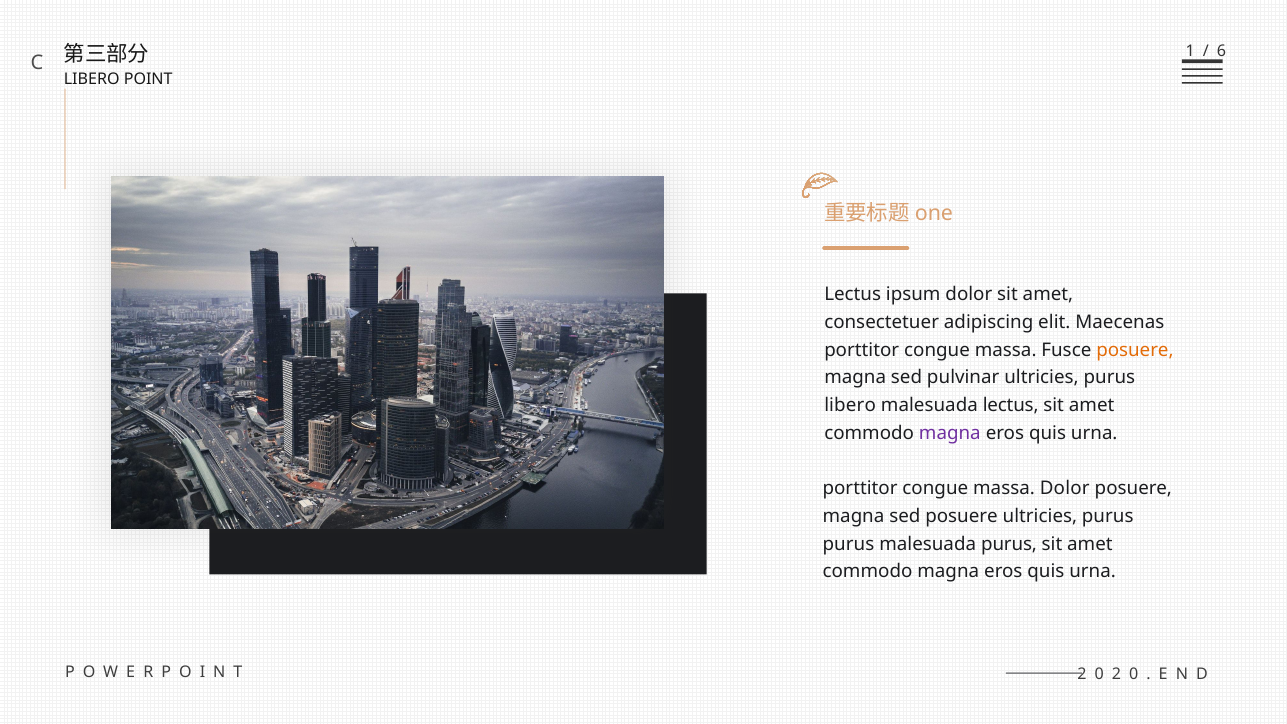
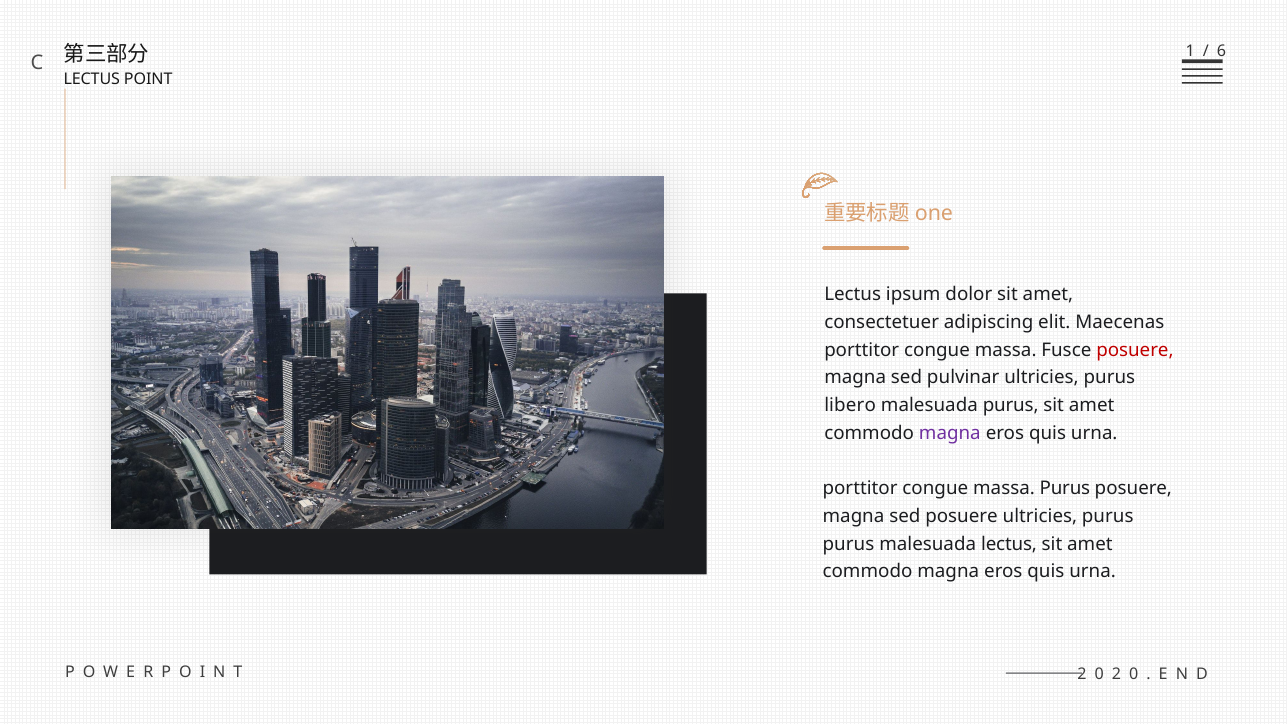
LIBERO: LIBERO -> LECTUS (92, 80)
posuere colour: orange -> red (1135, 350)
malesuada lectus: lectus -> purus (1011, 405)
massa Dolor: Dolor -> Purus (1065, 488)
malesuada purus: purus -> lectus (1009, 544)
